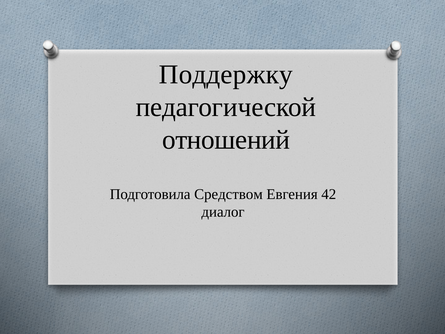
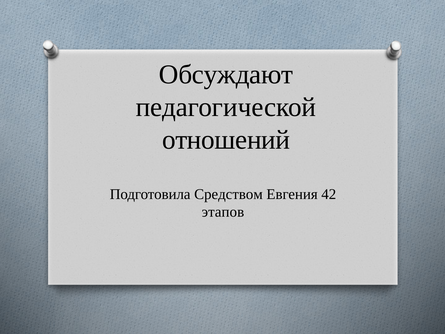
Поддержку: Поддержку -> Обсуждают (226, 74)
диалог: диалог -> этапов (223, 212)
